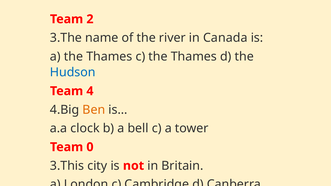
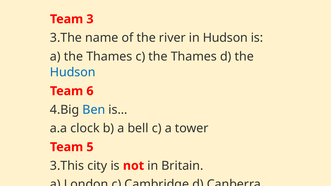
2: 2 -> 3 (90, 19)
in Canada: Canada -> Hudson (225, 38)
4: 4 -> 6 (90, 91)
Ben colour: orange -> blue (94, 110)
0: 0 -> 5 (90, 147)
